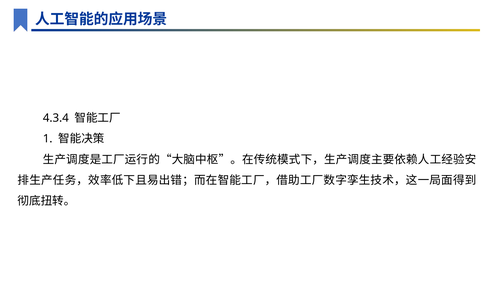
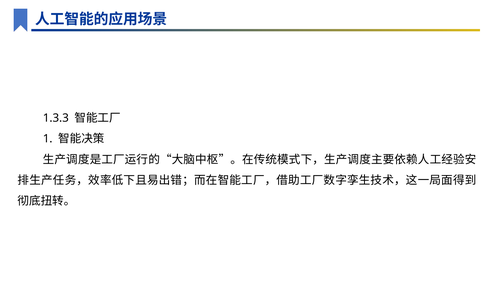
4.3.4: 4.3.4 -> 1.3.3 (56, 118)
